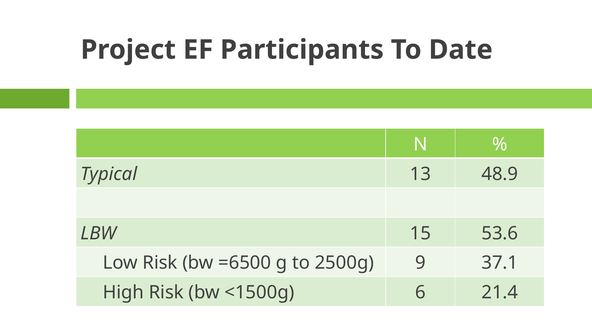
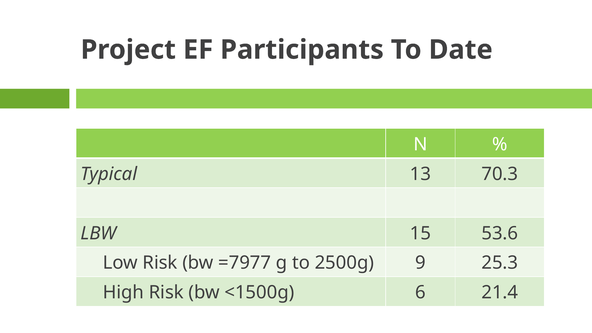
48.9: 48.9 -> 70.3 (500, 174)
=6500: =6500 -> =7977 (245, 263)
37.1: 37.1 -> 25.3 (500, 263)
